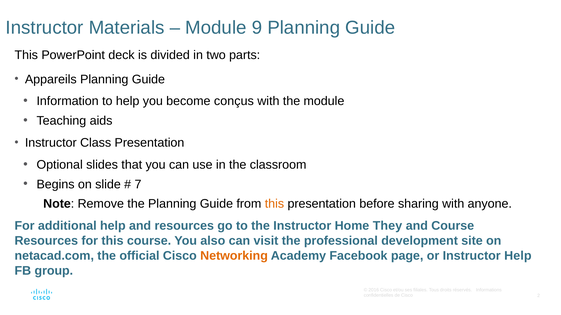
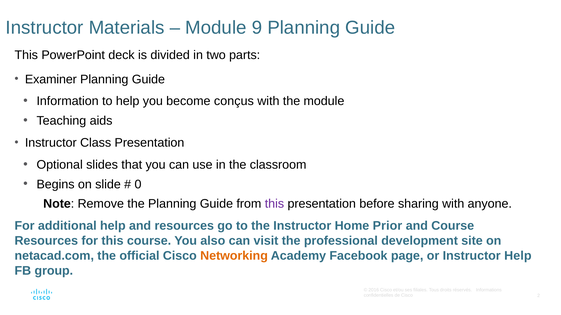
Appareils: Appareils -> Examiner (51, 79)
7: 7 -> 0 (138, 185)
this colour: orange -> purple (274, 204)
They: They -> Prior (387, 226)
